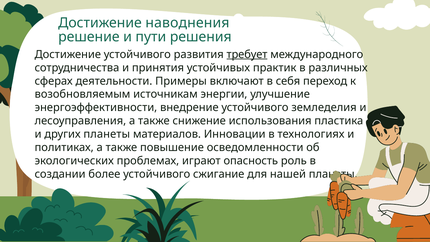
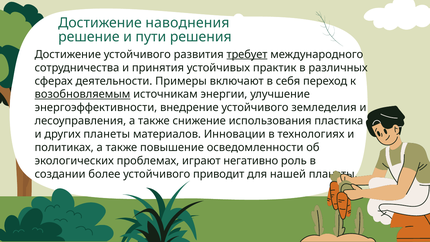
возобновляемым underline: none -> present (82, 94)
опасность: опасность -> негативно (251, 161)
сжигание: сжигание -> приводит (219, 174)
